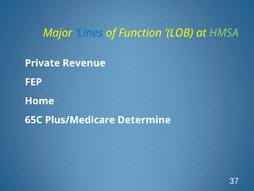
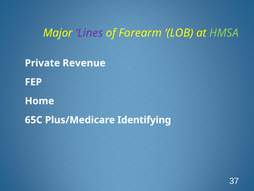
Lines colour: blue -> purple (89, 33)
Function: Function -> Forearm (140, 33)
Determine: Determine -> Identifying (144, 120)
